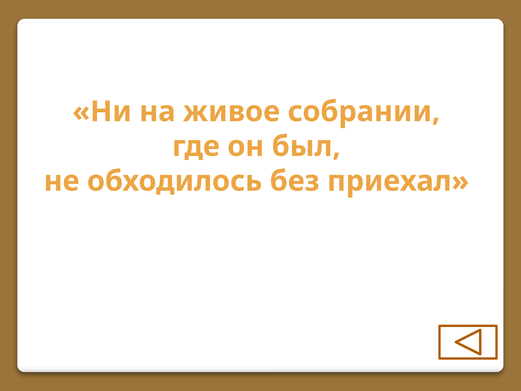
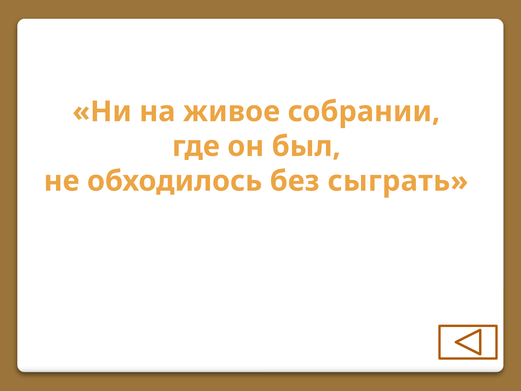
приехал: приехал -> сыграть (398, 181)
